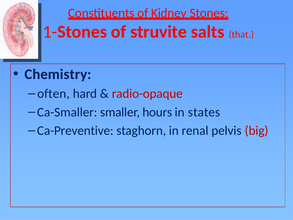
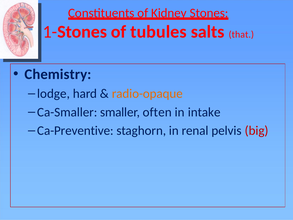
struvite: struvite -> tubules (158, 32)
often: often -> lodge (54, 94)
radio-opaque colour: red -> orange (147, 94)
hours: hours -> often (157, 112)
states: states -> intake (204, 112)
